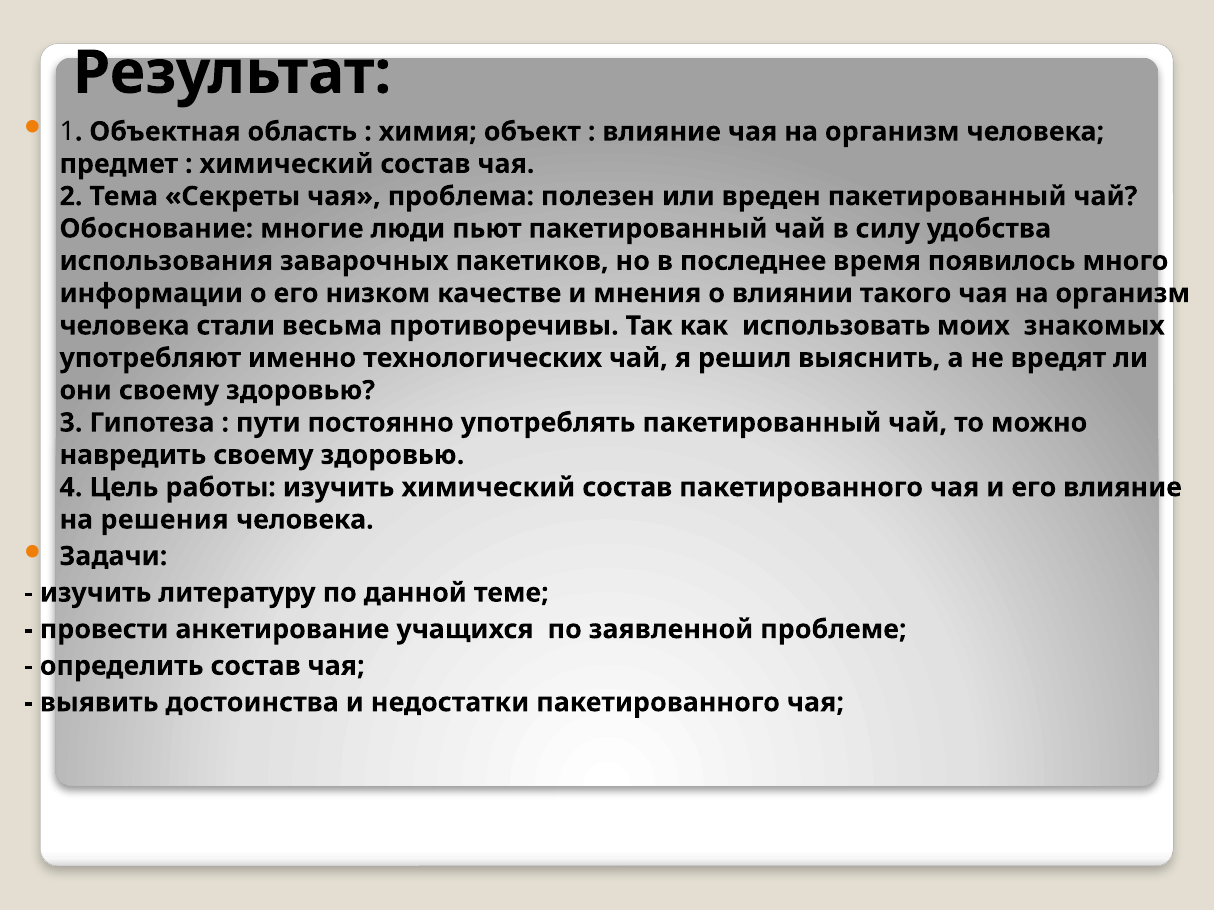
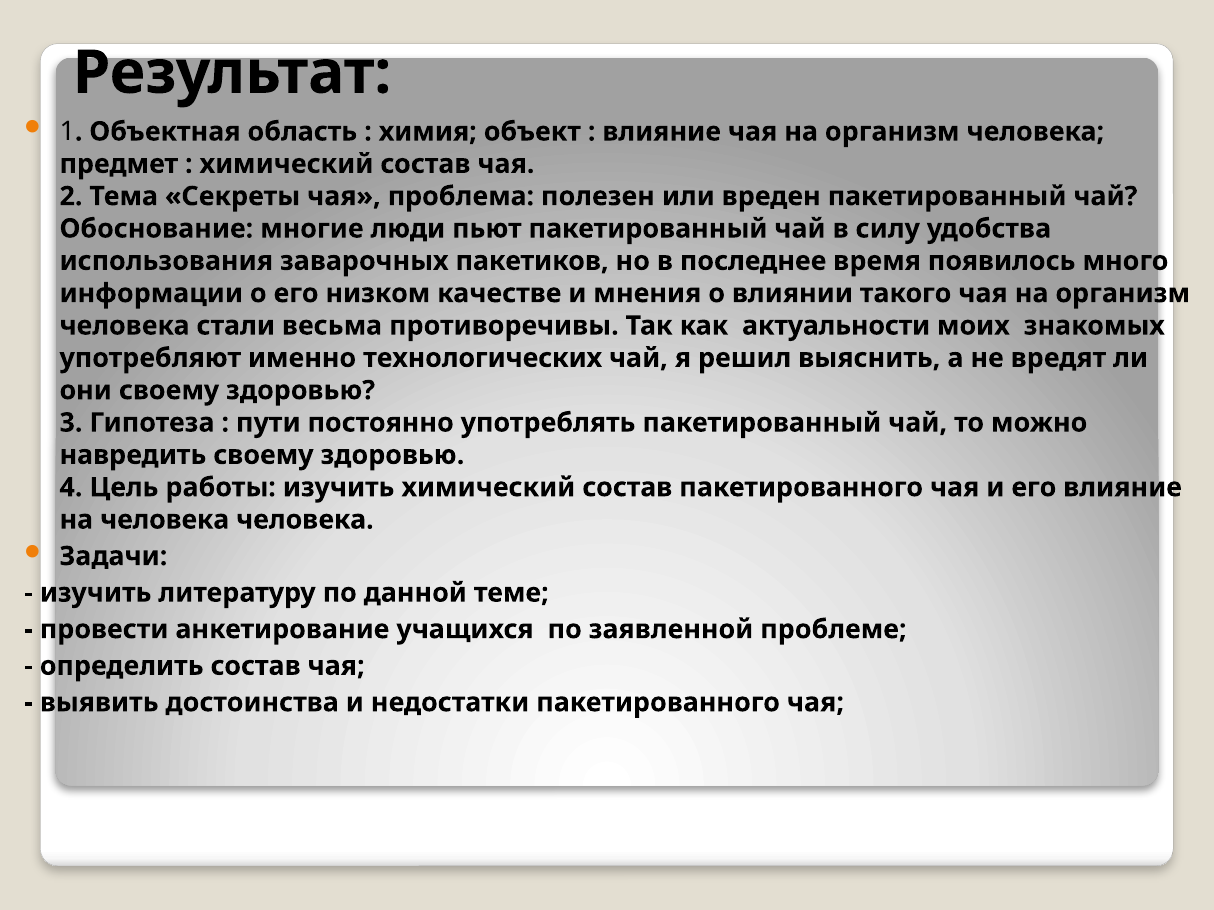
использовать: использовать -> актуальности (836, 326)
на решения: решения -> человека (165, 520)
